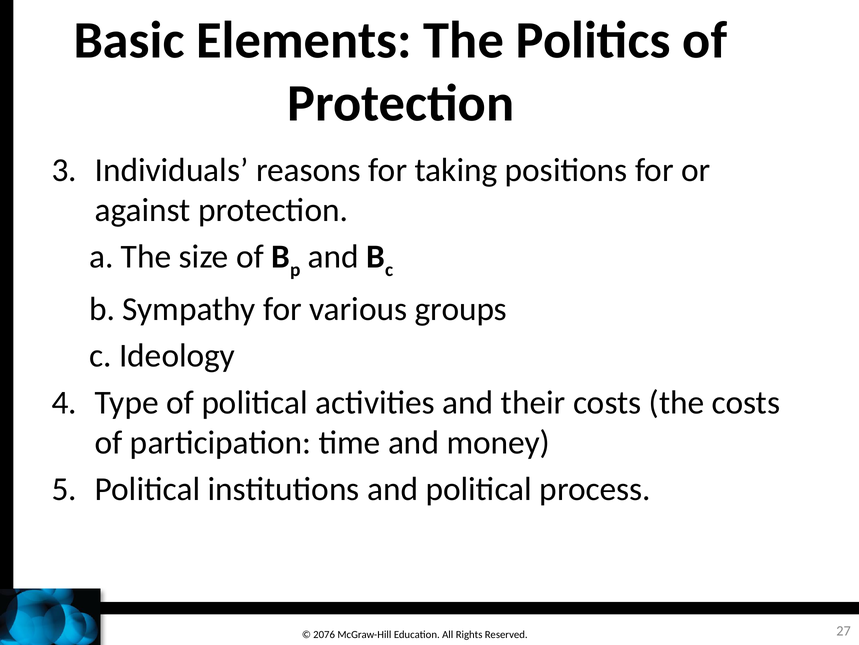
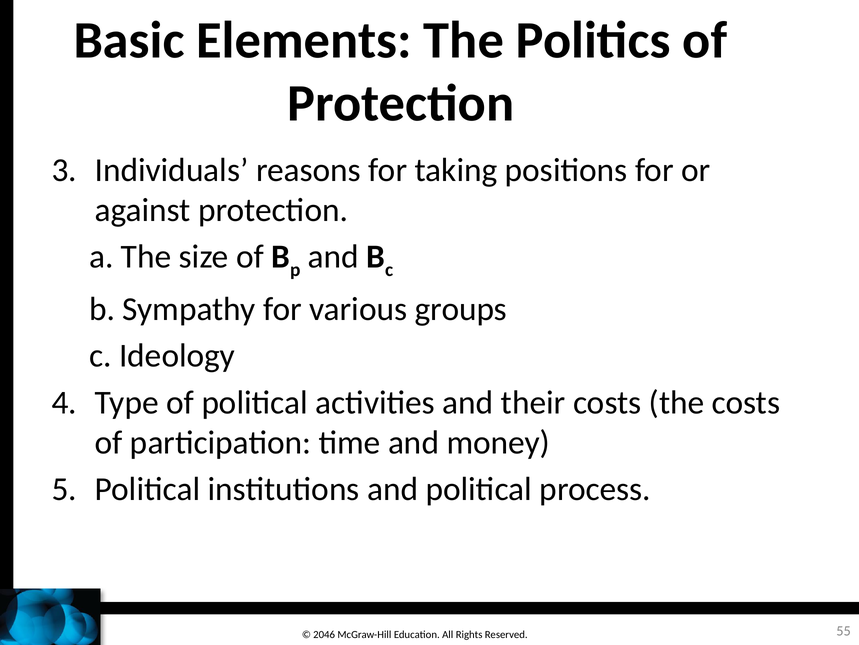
2076: 2076 -> 2046 (324, 634)
27: 27 -> 55 (844, 630)
